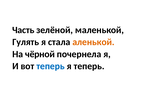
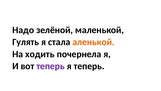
Часть: Часть -> Надо (23, 30)
чёрной: чёрной -> ходить (40, 54)
теперь colour: blue -> purple (50, 66)
